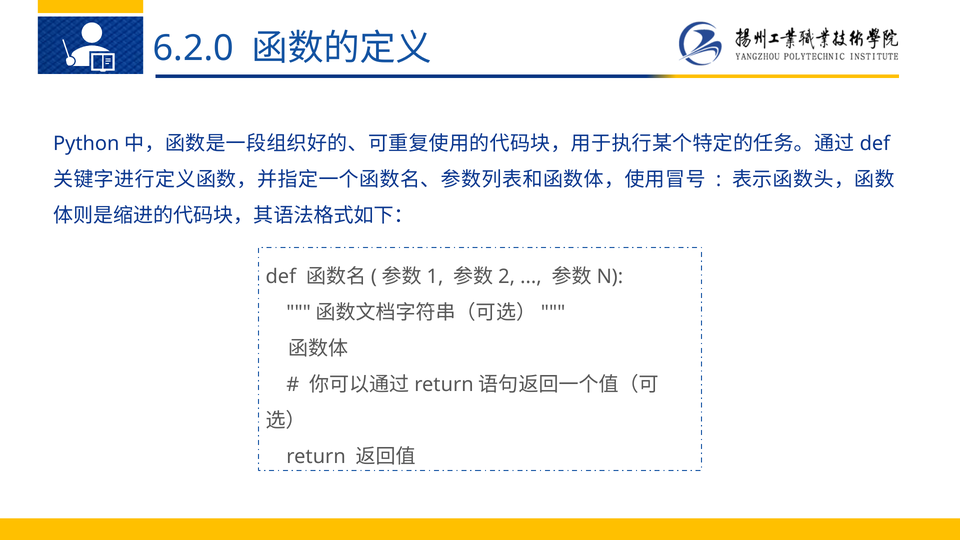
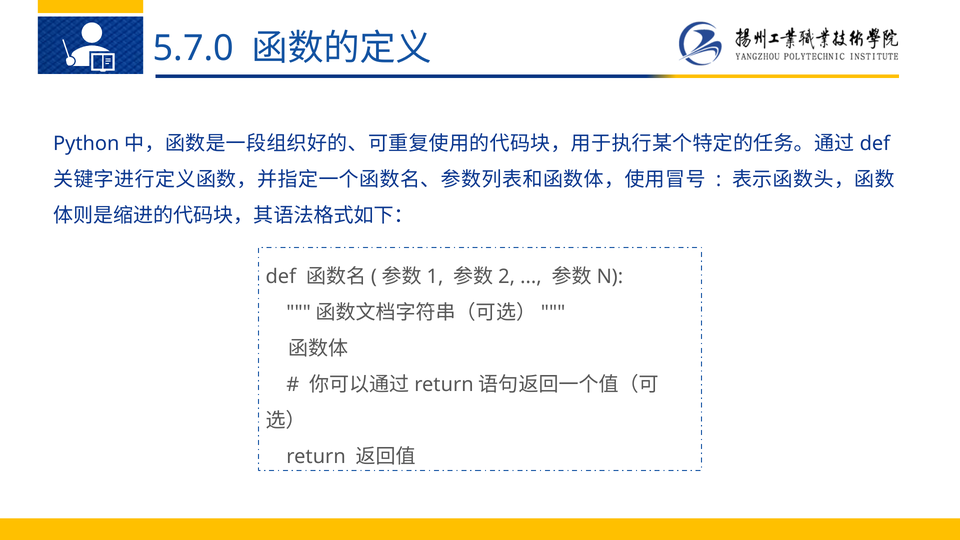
6.2.0: 6.2.0 -> 5.7.0 (193, 48)
